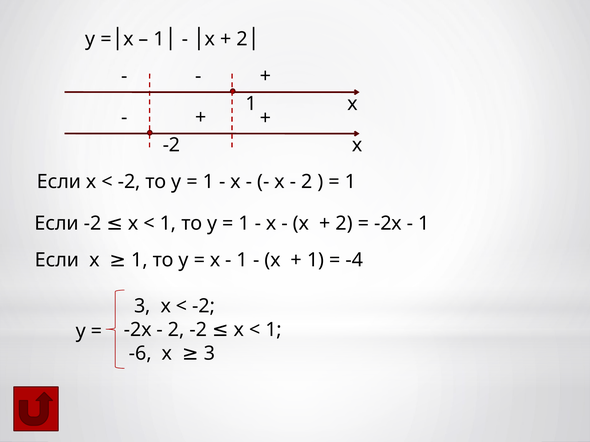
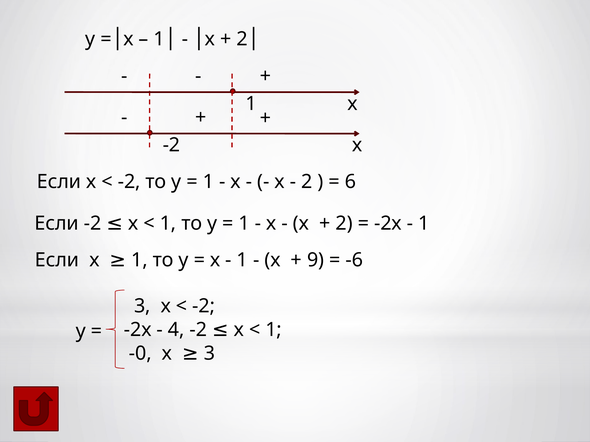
1: 1 -> 6 (351, 182)
1: 1 -> 9 (316, 260)
-4: -4 -> -6 (354, 260)
2: 2 -> 4 (176, 330)
-6: -6 -> -0 (140, 354)
